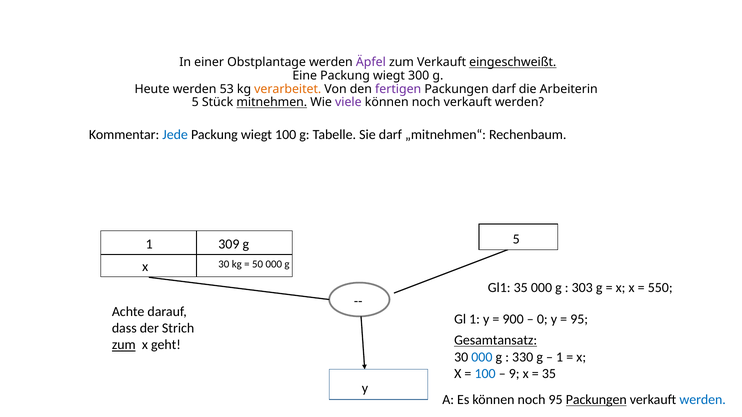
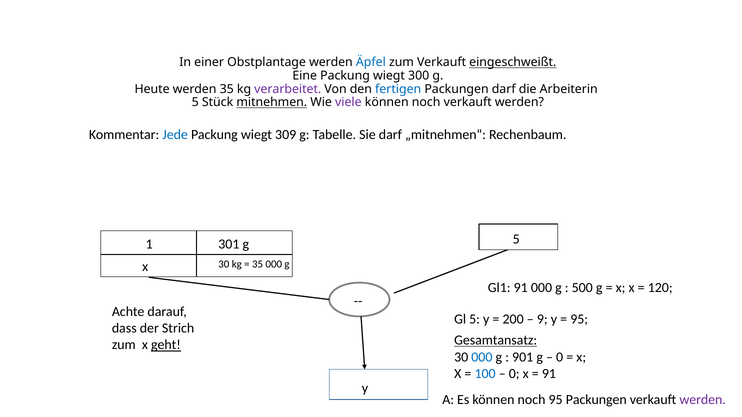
Äpfel colour: purple -> blue (371, 62)
werden 53: 53 -> 35 (227, 89)
verarbeitet colour: orange -> purple (288, 89)
fertigen colour: purple -> blue (398, 89)
wiegt 100: 100 -> 309 (286, 135)
309: 309 -> 301 (229, 244)
50: 50 -> 35 (258, 265)
Gl1 35: 35 -> 91 (521, 288)
303: 303 -> 500 (582, 288)
550: 550 -> 120 (660, 288)
Gl 1: 1 -> 5 (475, 320)
900: 900 -> 200 (513, 320)
0: 0 -> 9 (542, 320)
zum underline: present -> none (124, 345)
geht underline: none -> present (166, 345)
330: 330 -> 901 (523, 357)
1: 1 -> 0 (560, 357)
9: 9 -> 0 (514, 374)
35: 35 -> 91 (549, 374)
Packungen underline: present -> none (596, 400)
werden colour: blue -> purple (703, 400)
